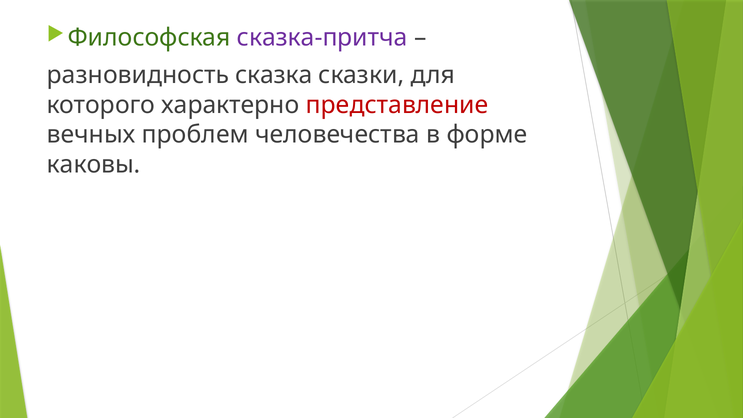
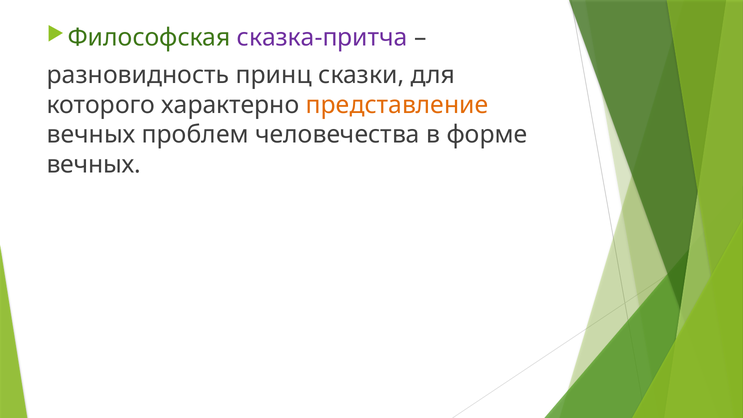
сказка: сказка -> принц (274, 75)
представление colour: red -> orange (397, 105)
каковы: каковы -> вечных (94, 164)
